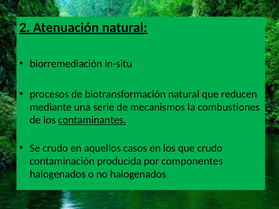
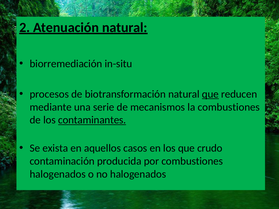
que underline: none -> present (210, 94)
Se crudo: crudo -> exista (55, 148)
por componentes: componentes -> combustiones (192, 161)
